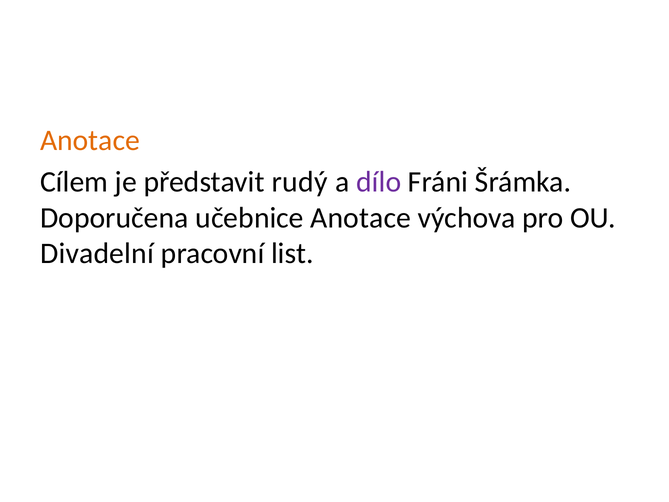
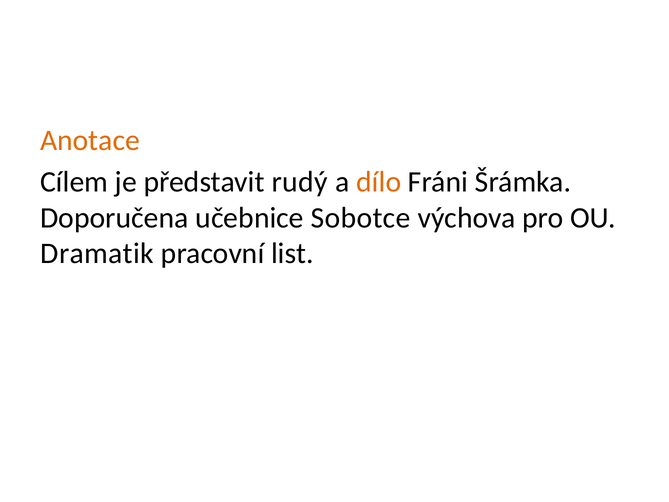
dílo colour: purple -> orange (379, 182)
učebnice Anotace: Anotace -> Sobotce (361, 218)
Divadelní: Divadelní -> Dramatik (97, 253)
